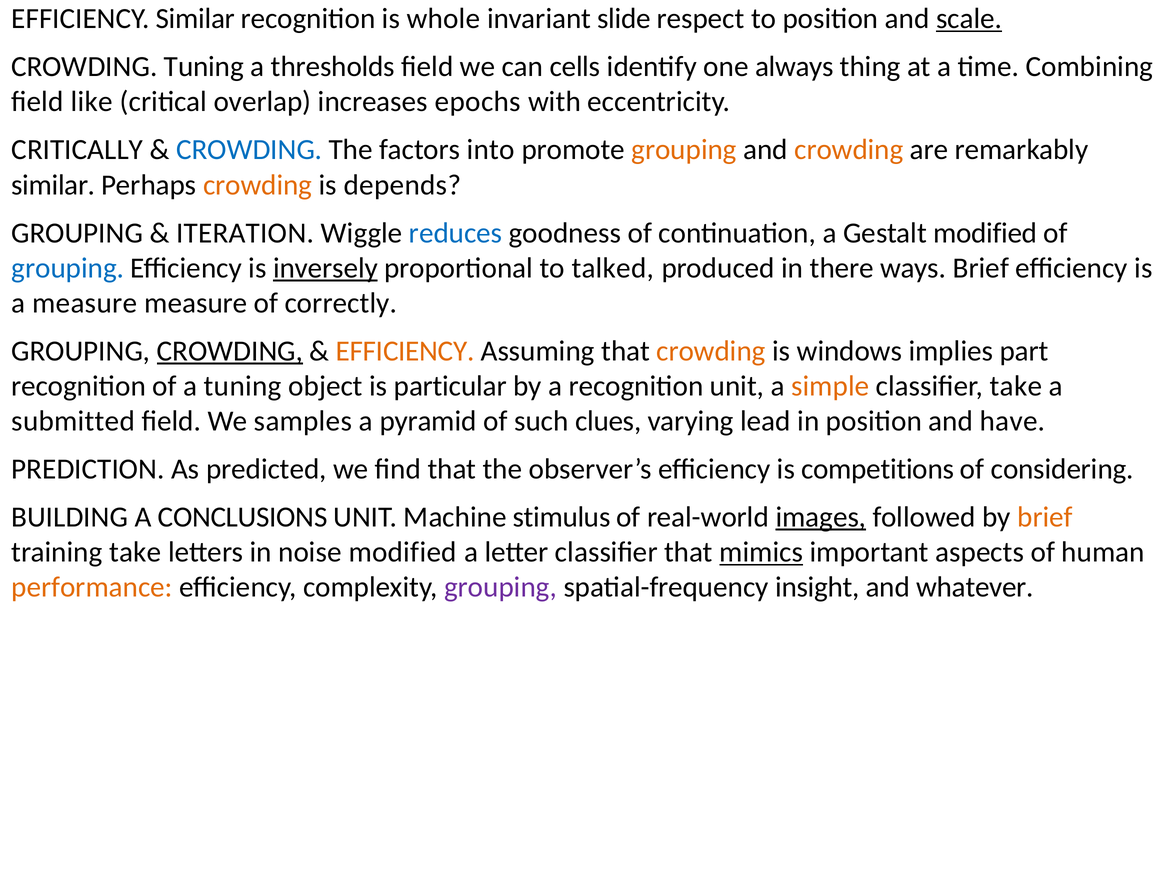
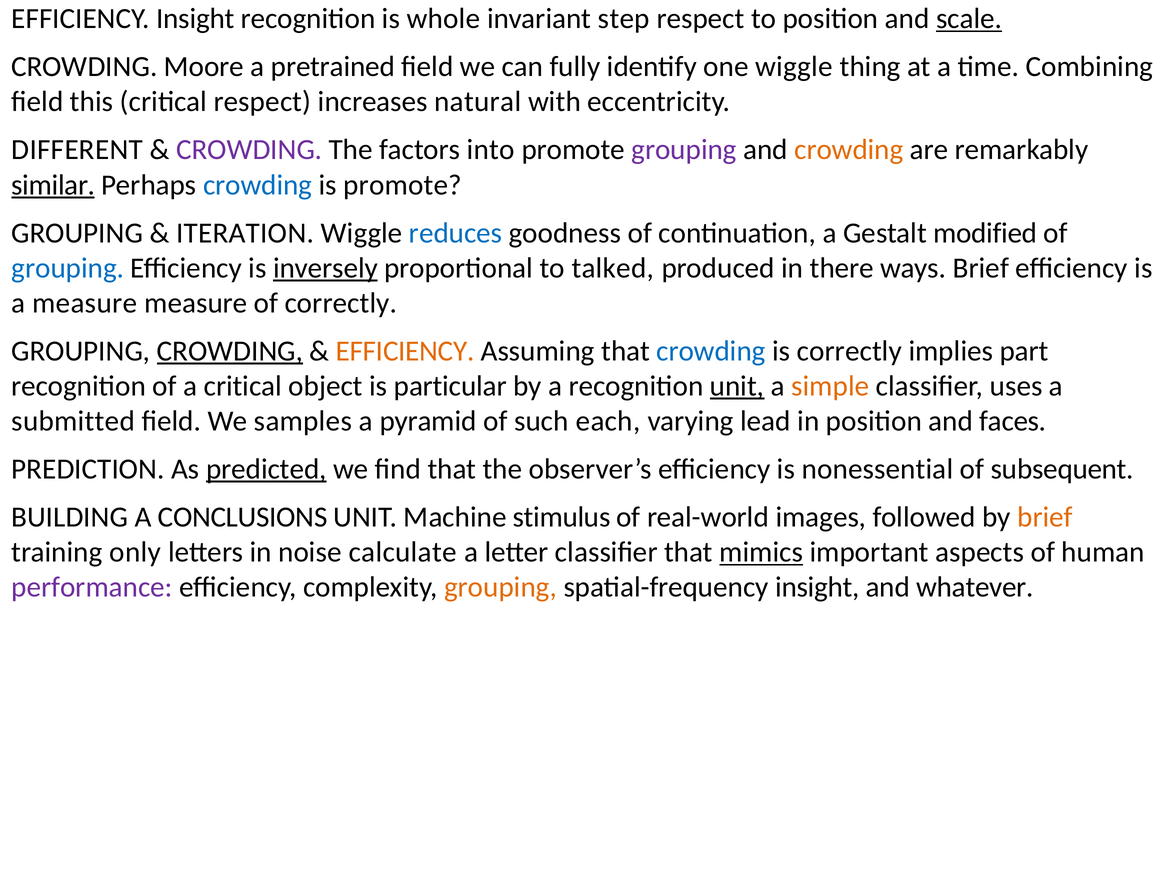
EFFICIENCY Similar: Similar -> Insight (195, 19)
slide: slide -> step (624, 19)
CROWDING Tuning: Tuning -> Moore (204, 67)
thresholds: thresholds -> pretrained (333, 67)
cells: cells -> fully (575, 67)
one always: always -> wiggle (794, 67)
like: like -> this (92, 102)
critical overlap: overlap -> respect (262, 102)
epochs: epochs -> natural (478, 102)
CRITICALLY: CRITICALLY -> DIFFERENT (77, 150)
CROWDING colour: blue -> purple (249, 150)
grouping colour: orange -> purple (684, 150)
similar underline: none -> present (53, 185)
crowding colour: orange -> blue (258, 185)
is depends: depends -> promote (402, 185)
crowding colour: orange -> blue (711, 351)
is windows: windows -> correctly (849, 351)
a tuning: tuning -> critical (243, 386)
unit underline: none -> present (737, 386)
classifier take: take -> uses (1016, 386)
clues: clues -> each (608, 421)
have: have -> faces (1013, 421)
predicted underline: none -> present (266, 469)
competitions: competitions -> nonessential (877, 469)
considering: considering -> subsequent (1062, 469)
images underline: present -> none (821, 517)
training take: take -> only (135, 552)
noise modified: modified -> calculate (403, 552)
performance colour: orange -> purple (92, 587)
grouping colour: purple -> orange (500, 587)
